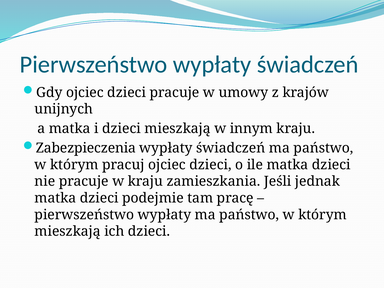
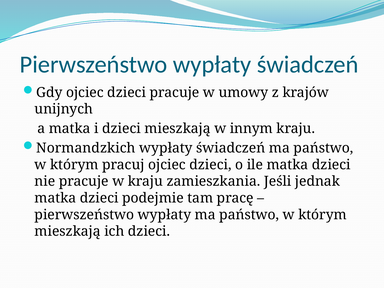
Zabezpieczenia: Zabezpieczenia -> Normandzkich (86, 148)
